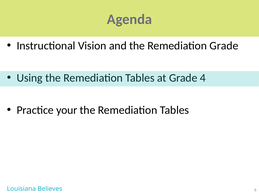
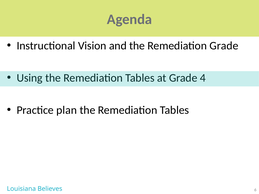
your: your -> plan (67, 110)
